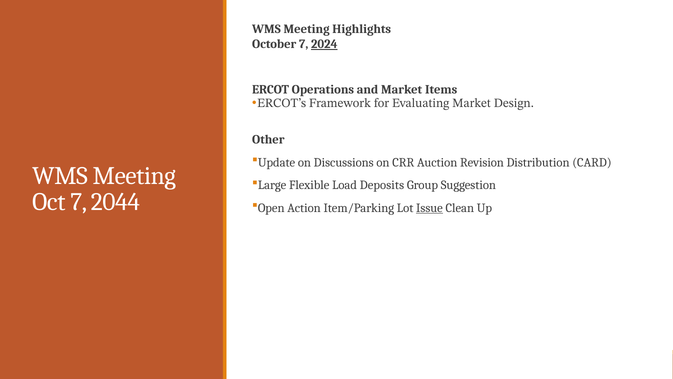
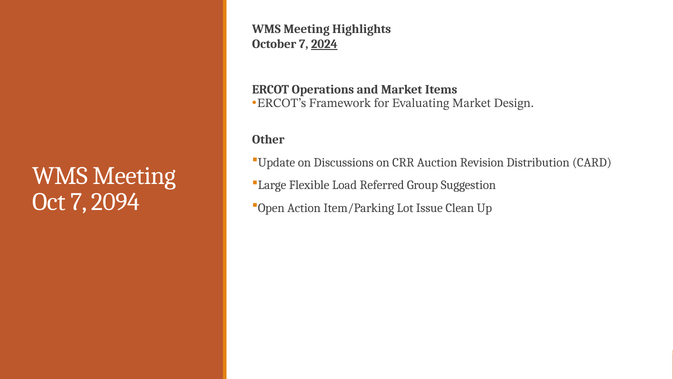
Deposits: Deposits -> Referred (382, 185)
2044: 2044 -> 2094 (115, 202)
Issue underline: present -> none (429, 208)
